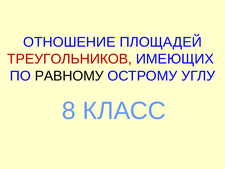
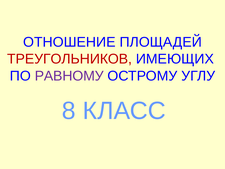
РАВНОМУ colour: black -> purple (69, 76)
